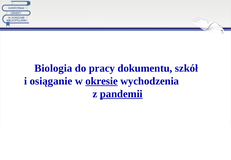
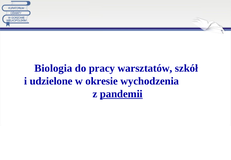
dokumentu: dokumentu -> warsztatów (145, 68)
osiąganie: osiąganie -> udzielone (51, 81)
okresie underline: present -> none (102, 81)
